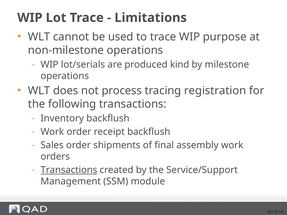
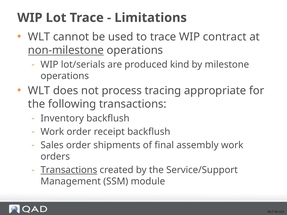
purpose: purpose -> contract (225, 37)
non-milestone underline: none -> present (66, 50)
registration: registration -> appropriate (215, 91)
